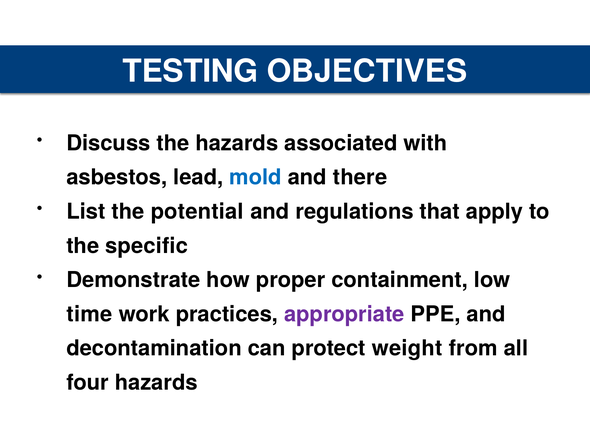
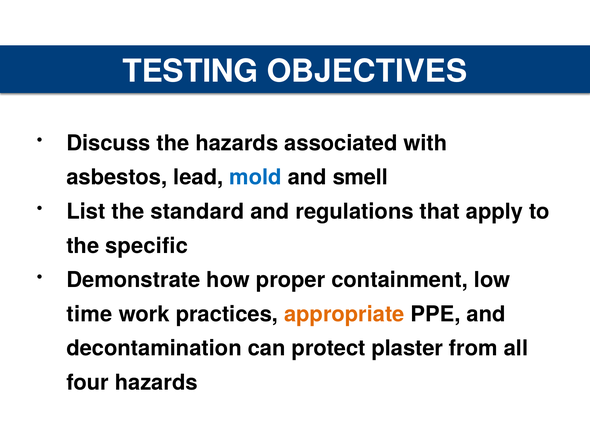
there: there -> smell (360, 177)
potential: potential -> standard (197, 211)
appropriate colour: purple -> orange (344, 314)
weight: weight -> plaster (407, 348)
